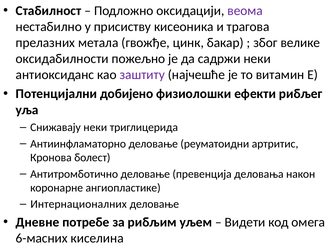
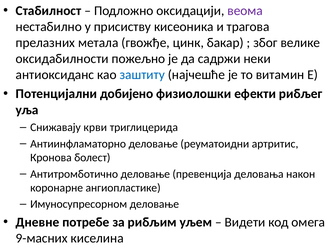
заштиту colour: purple -> blue (142, 75)
Снижавају неки: неки -> крви (95, 127)
Интернационалних: Интернационалних -> Имуносупресорном (79, 204)
6-масних: 6-масних -> 9-масних (42, 238)
